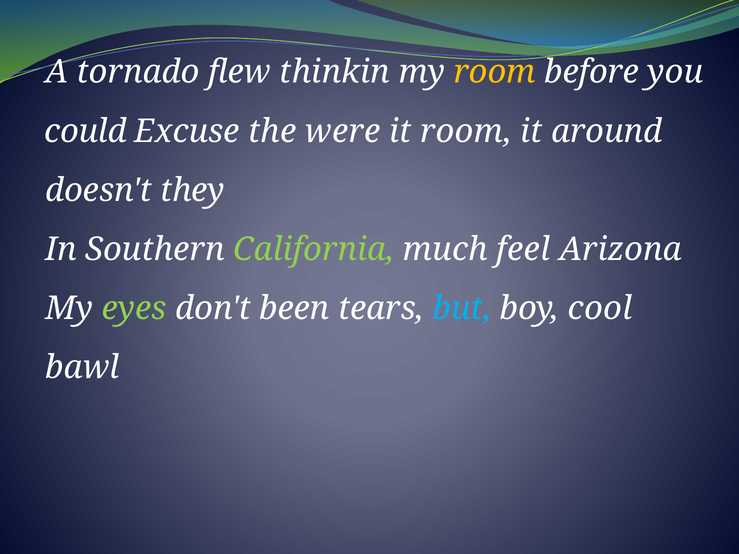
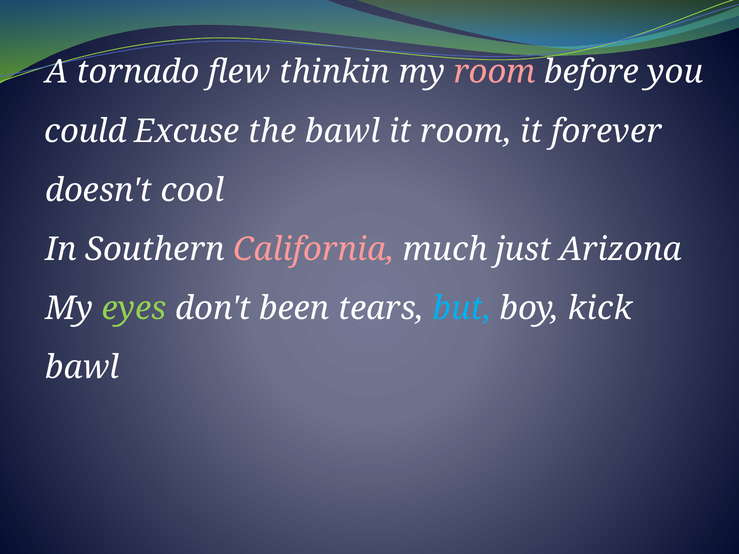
room colour: yellow -> pink (495, 72)
the were: were -> bawl (343, 131)
around: around -> forever (607, 131)
they: they -> cool (192, 190)
California colour: light green -> pink (314, 250)
feel: feel -> just (524, 250)
cool: cool -> kick (600, 309)
